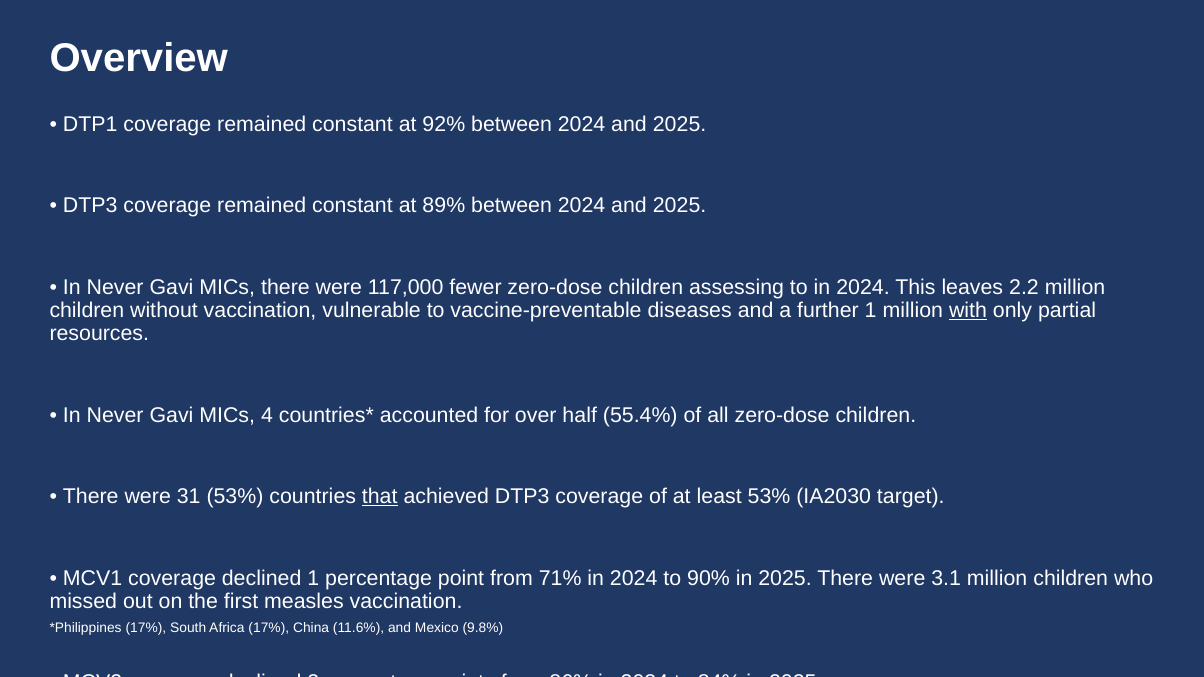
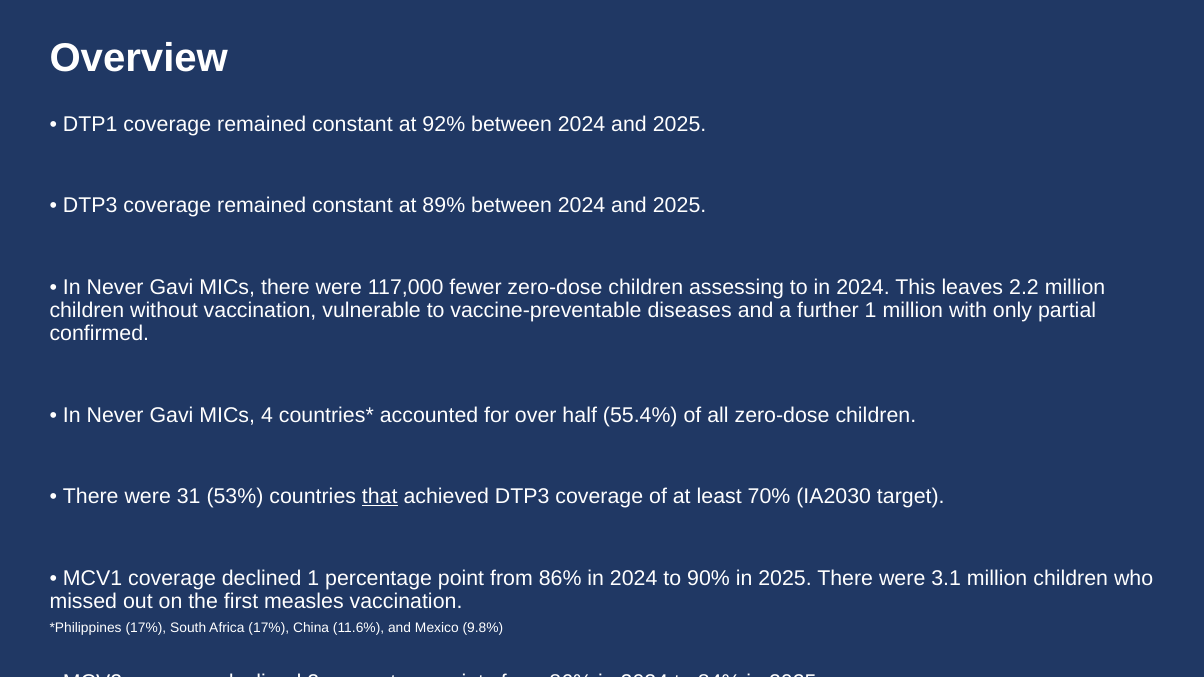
with underline: present -> none (968, 310)
resources: resources -> confirmed (99, 334)
least 53%: 53% -> 70% (769, 497)
point from 71%: 71% -> 86% (560, 578)
